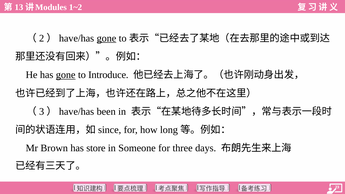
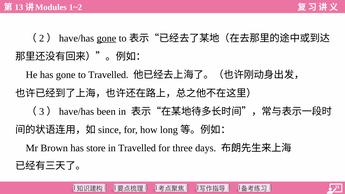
gone underline: present -> none (66, 75)
to Introduce: Introduce -> Travelled (108, 75)
in Someone: Someone -> Travelled (137, 148)
